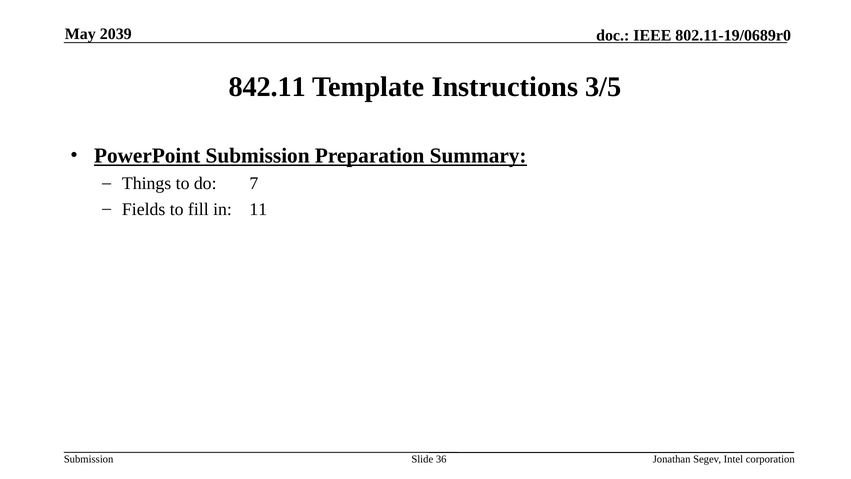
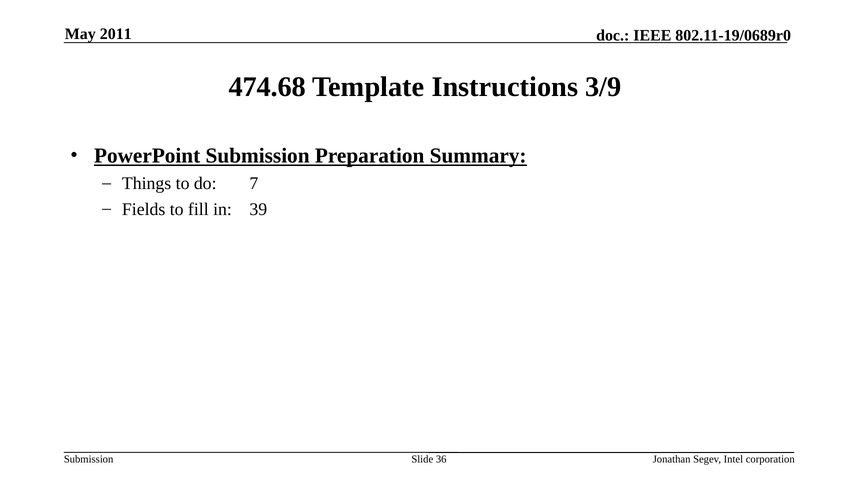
2039: 2039 -> 2011 (116, 34)
842.11: 842.11 -> 474.68 (267, 87)
3/5: 3/5 -> 3/9 (603, 87)
11: 11 -> 39 (258, 209)
